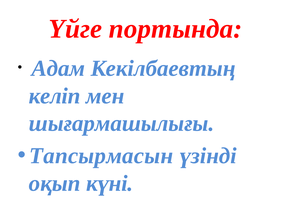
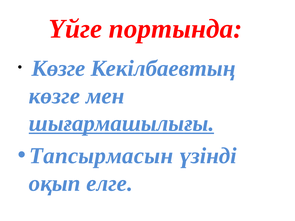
Адам: Адам -> Көзге (58, 68)
келіп: келіп -> көзге (54, 96)
шығармашылығы underline: none -> present (121, 124)
күні: күні -> елге (109, 184)
